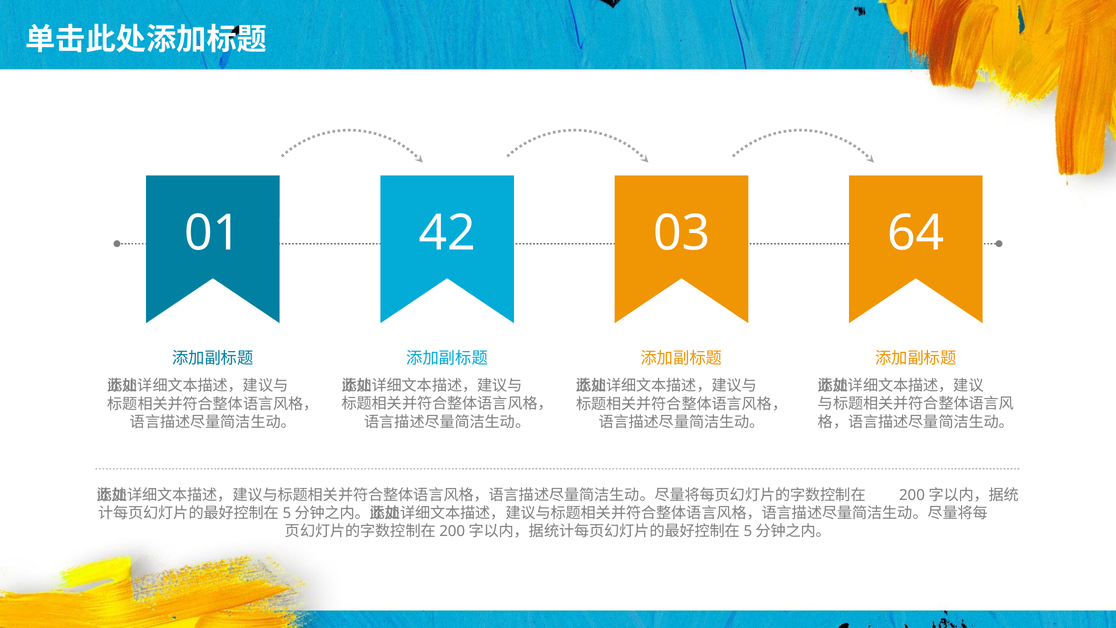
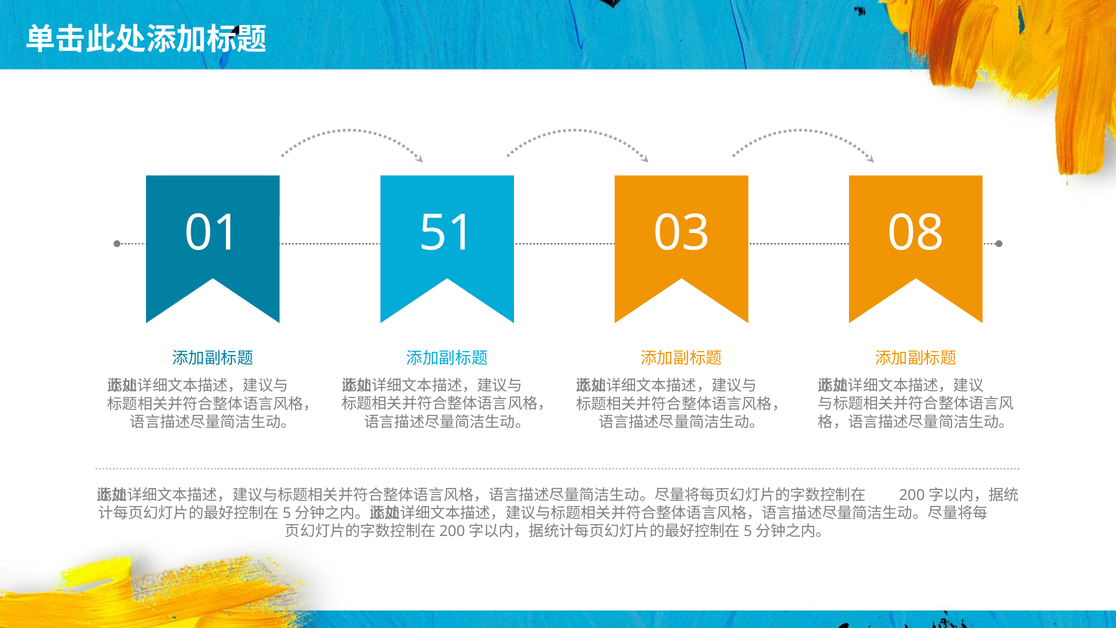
42: 42 -> 51 (447, 233)
64: 64 -> 08 (916, 233)
